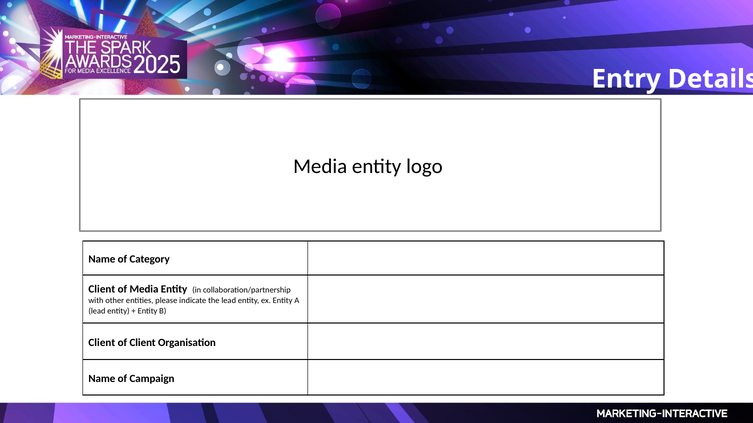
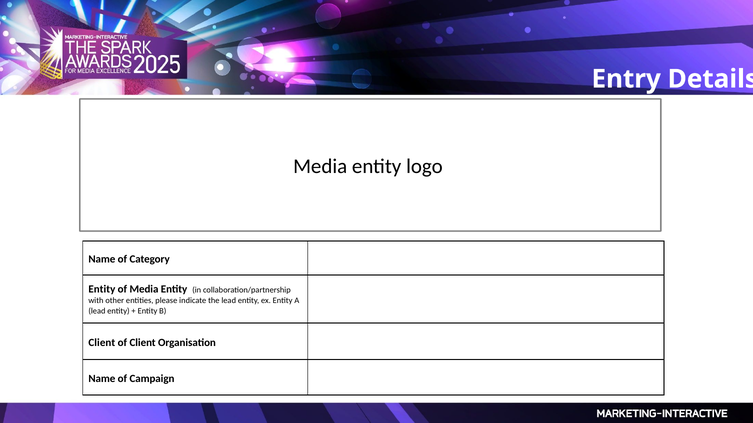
Client: Client -> Entity (102, 289)
